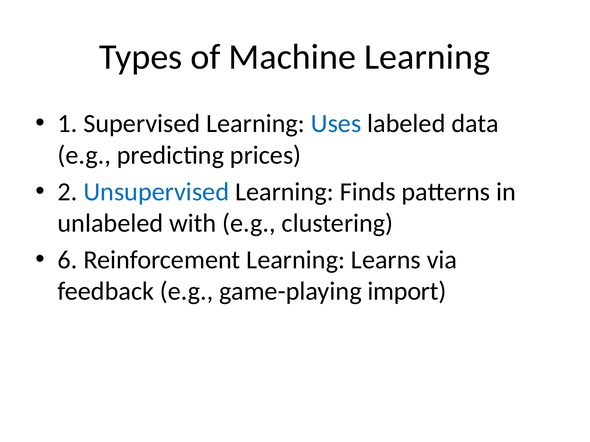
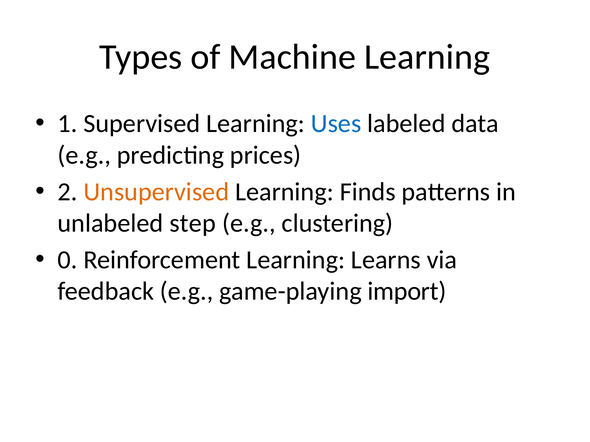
Unsupervised colour: blue -> orange (156, 192)
with: with -> step (193, 223)
6: 6 -> 0 (67, 260)
